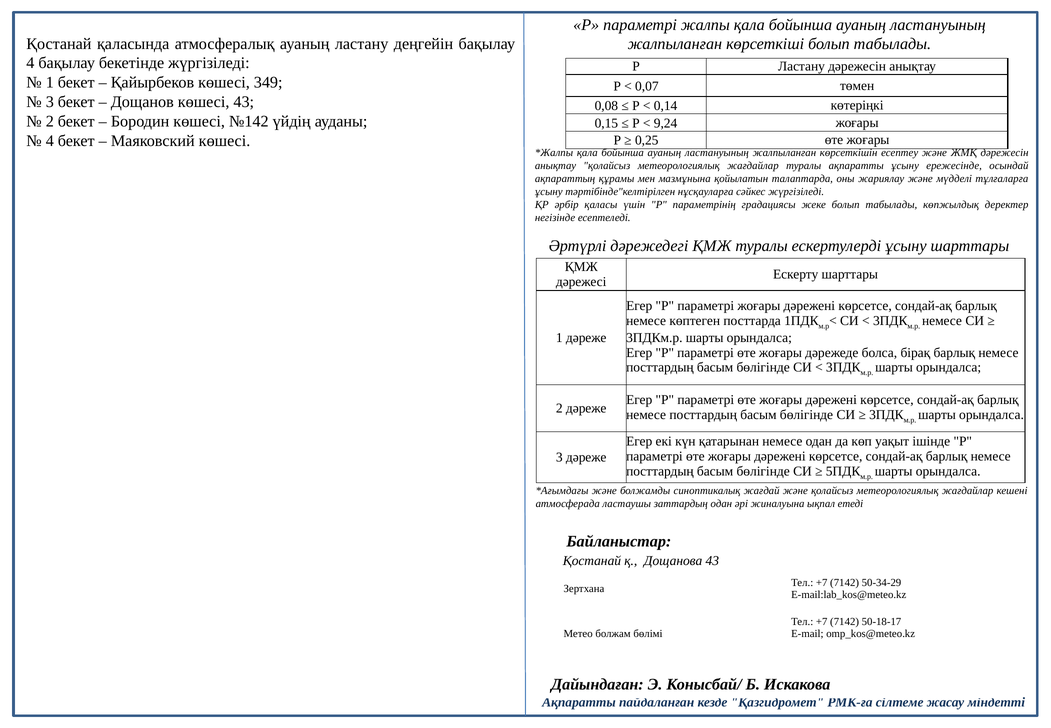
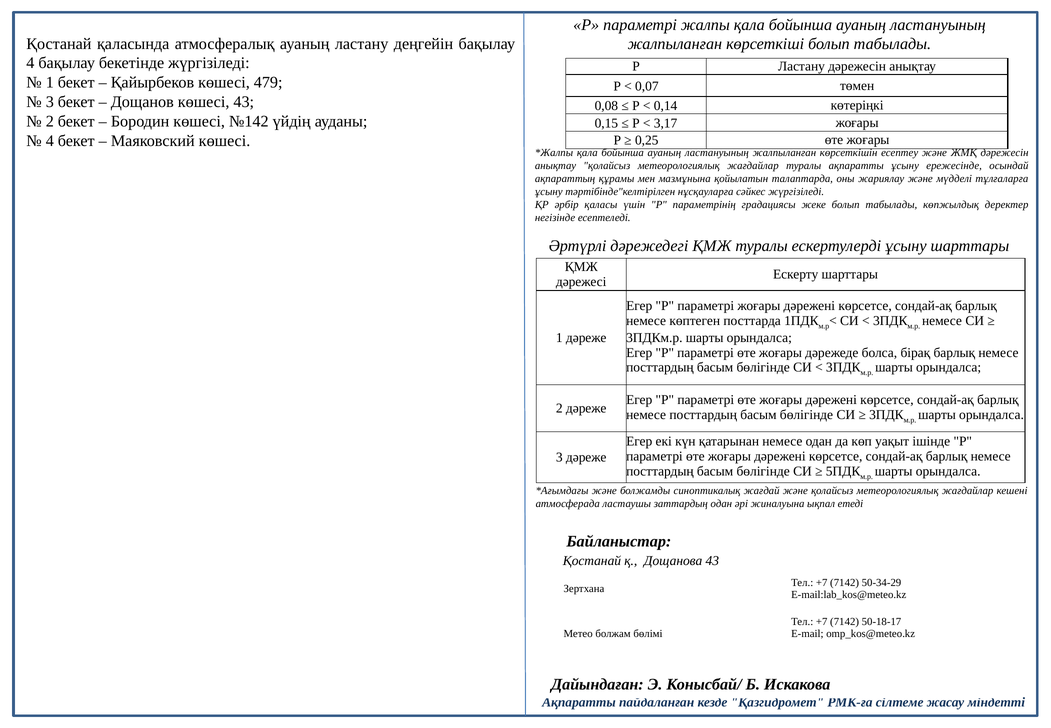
349: 349 -> 479 (268, 83)
9,24: 9,24 -> 3,17 (666, 123)
